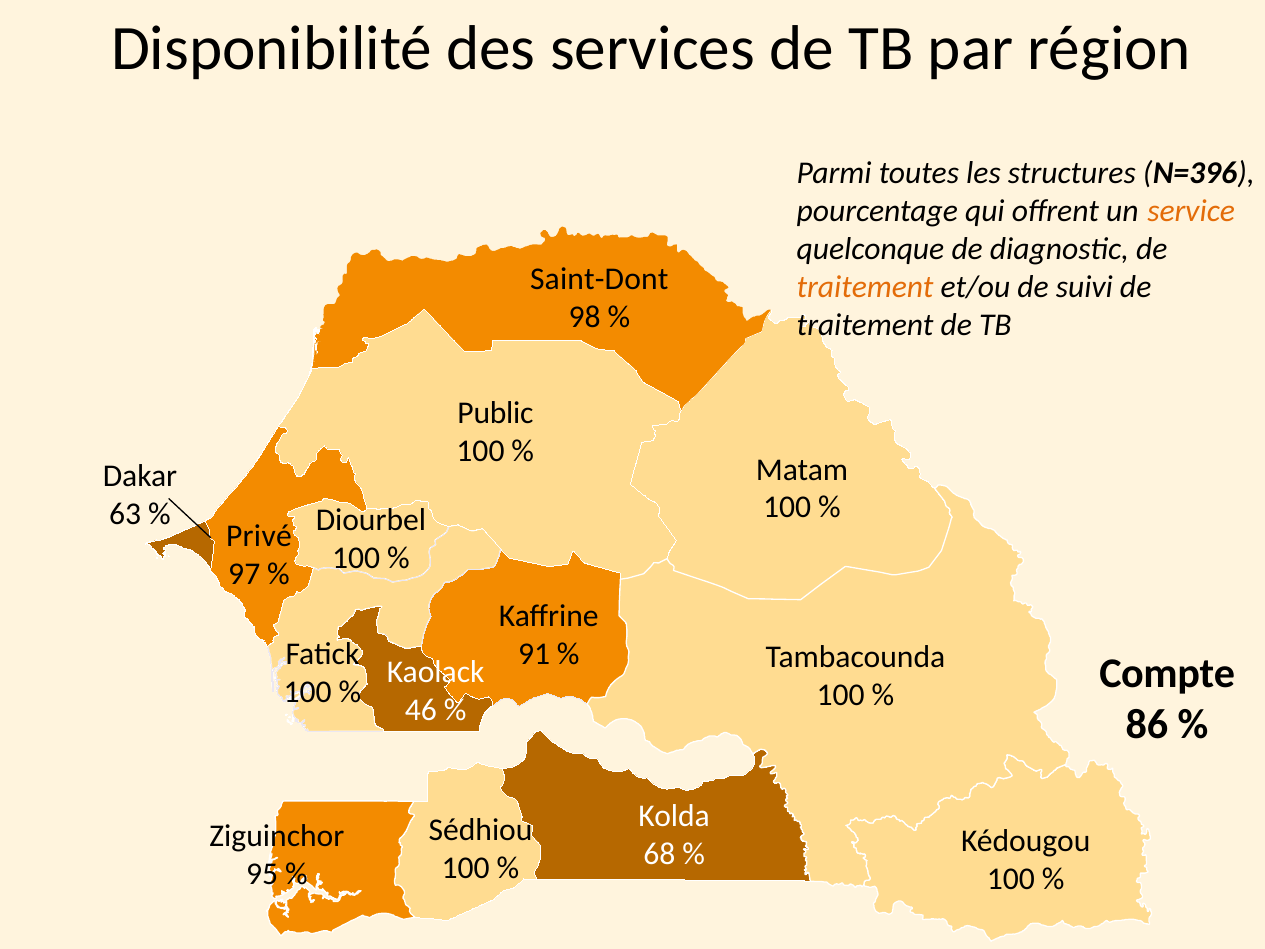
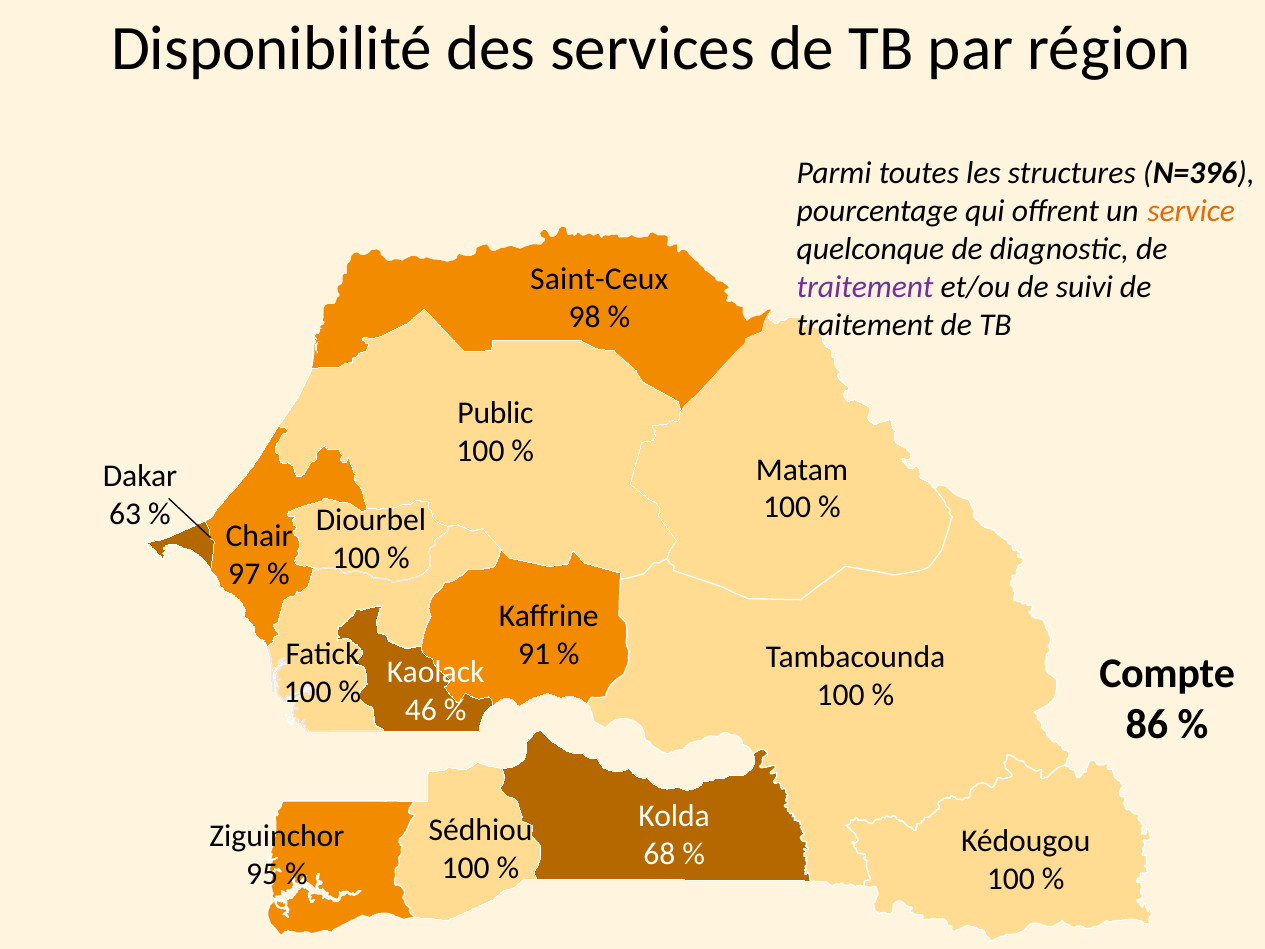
Saint-Dont: Saint-Dont -> Saint-Ceux (599, 279)
traitement colour: orange -> purple (865, 287)
Privé: Privé -> Chair (259, 536)
